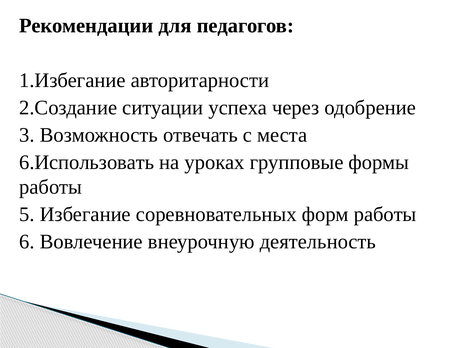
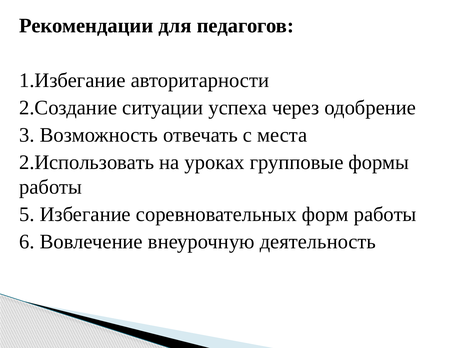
6.Использовать: 6.Использовать -> 2.Использовать (87, 162)
